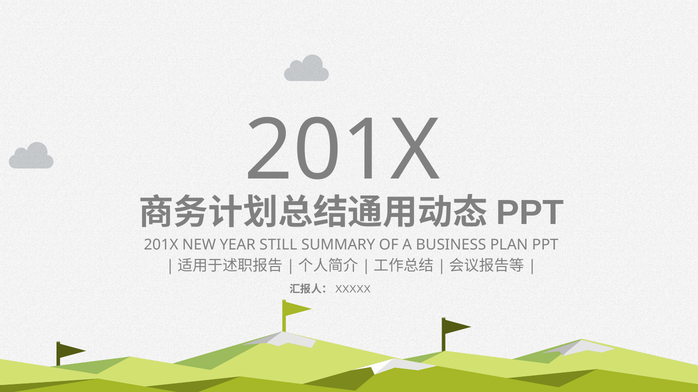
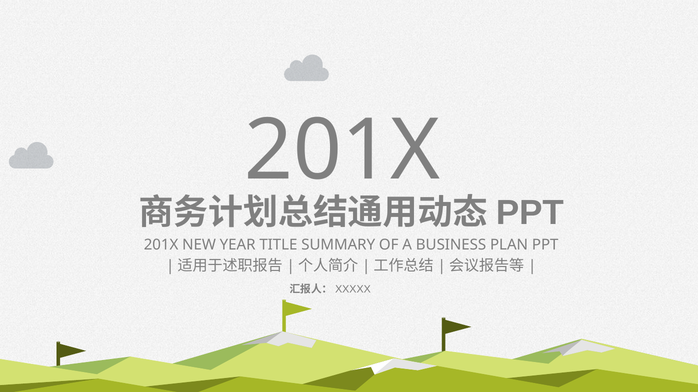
STILL: STILL -> TITLE (278, 245)
